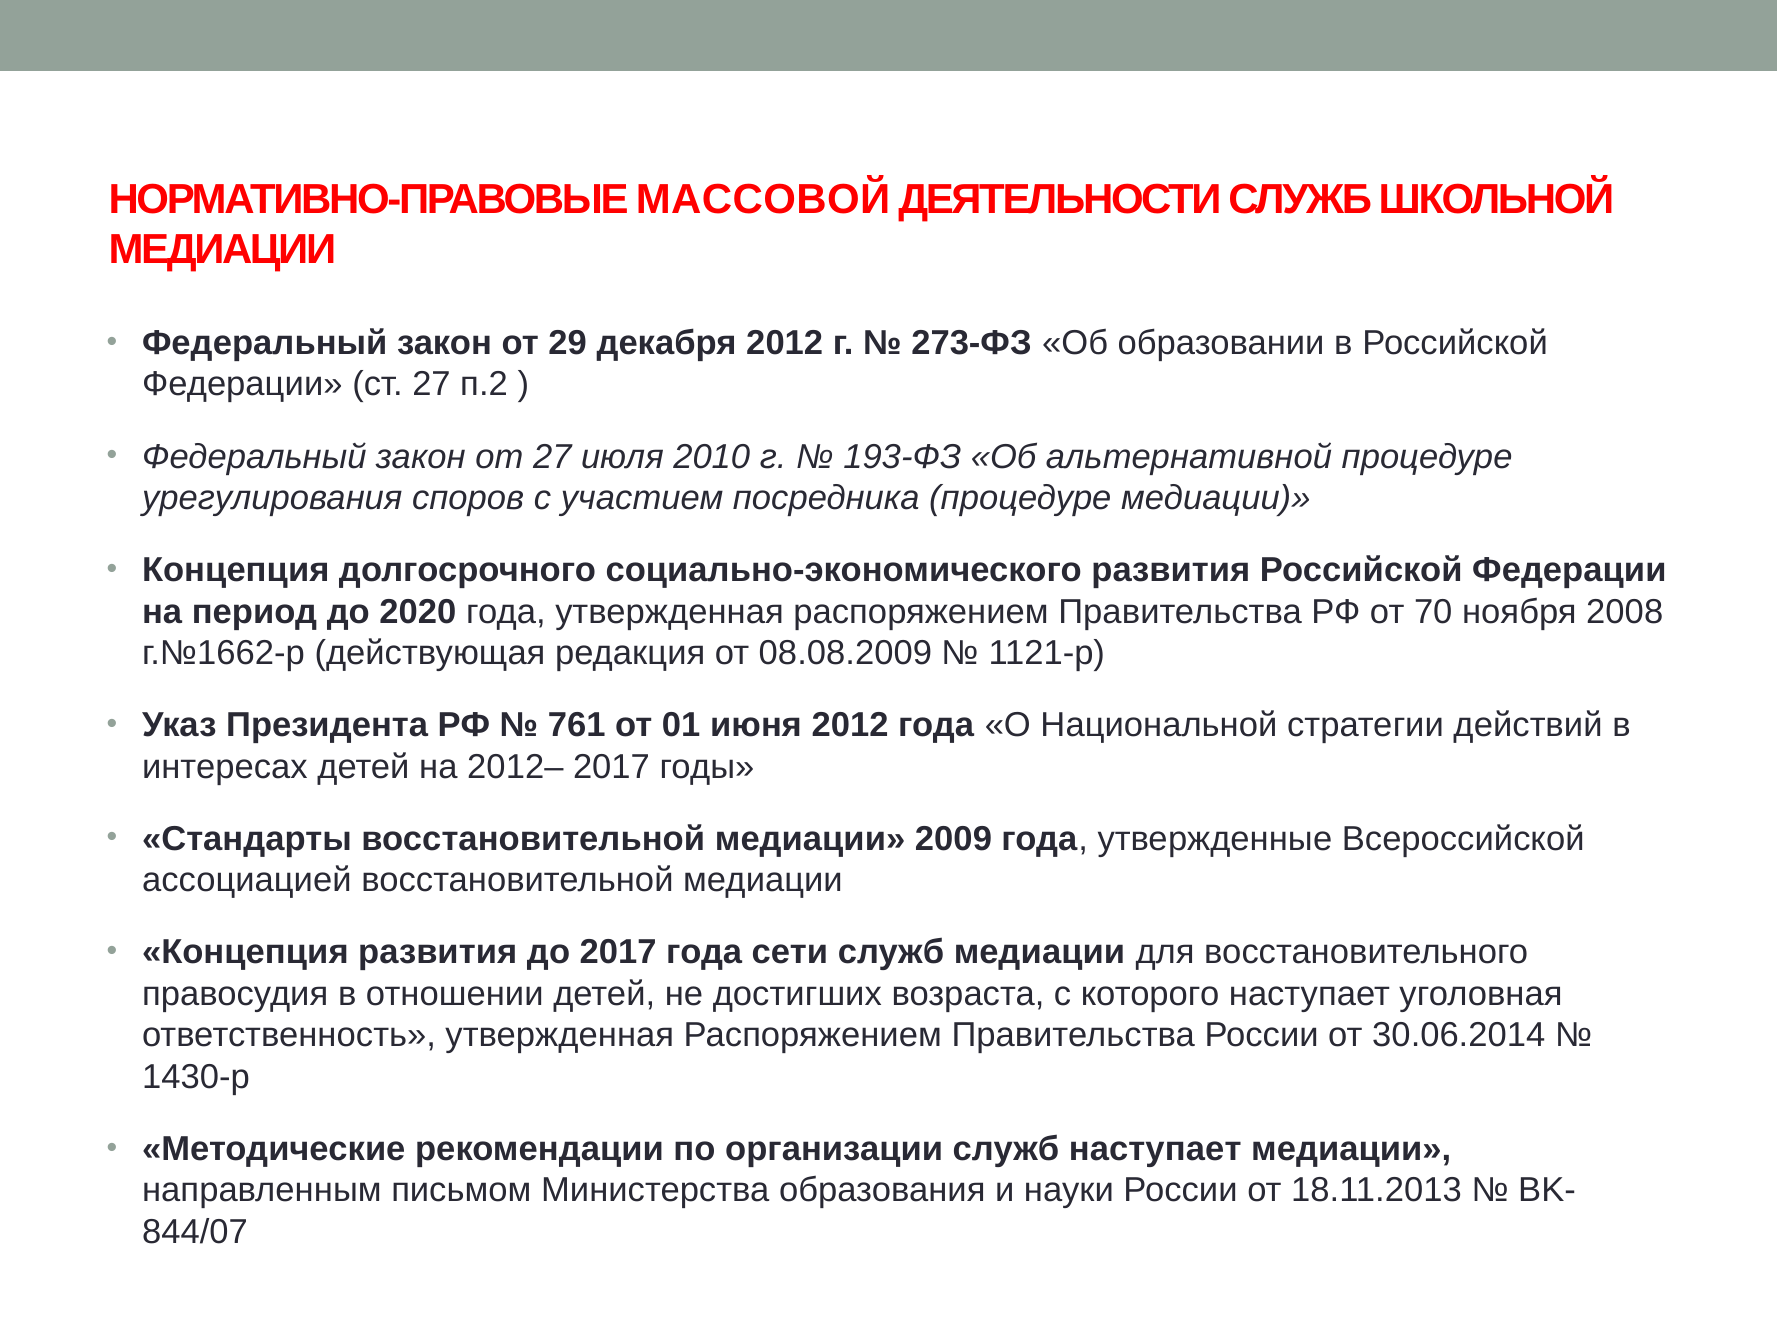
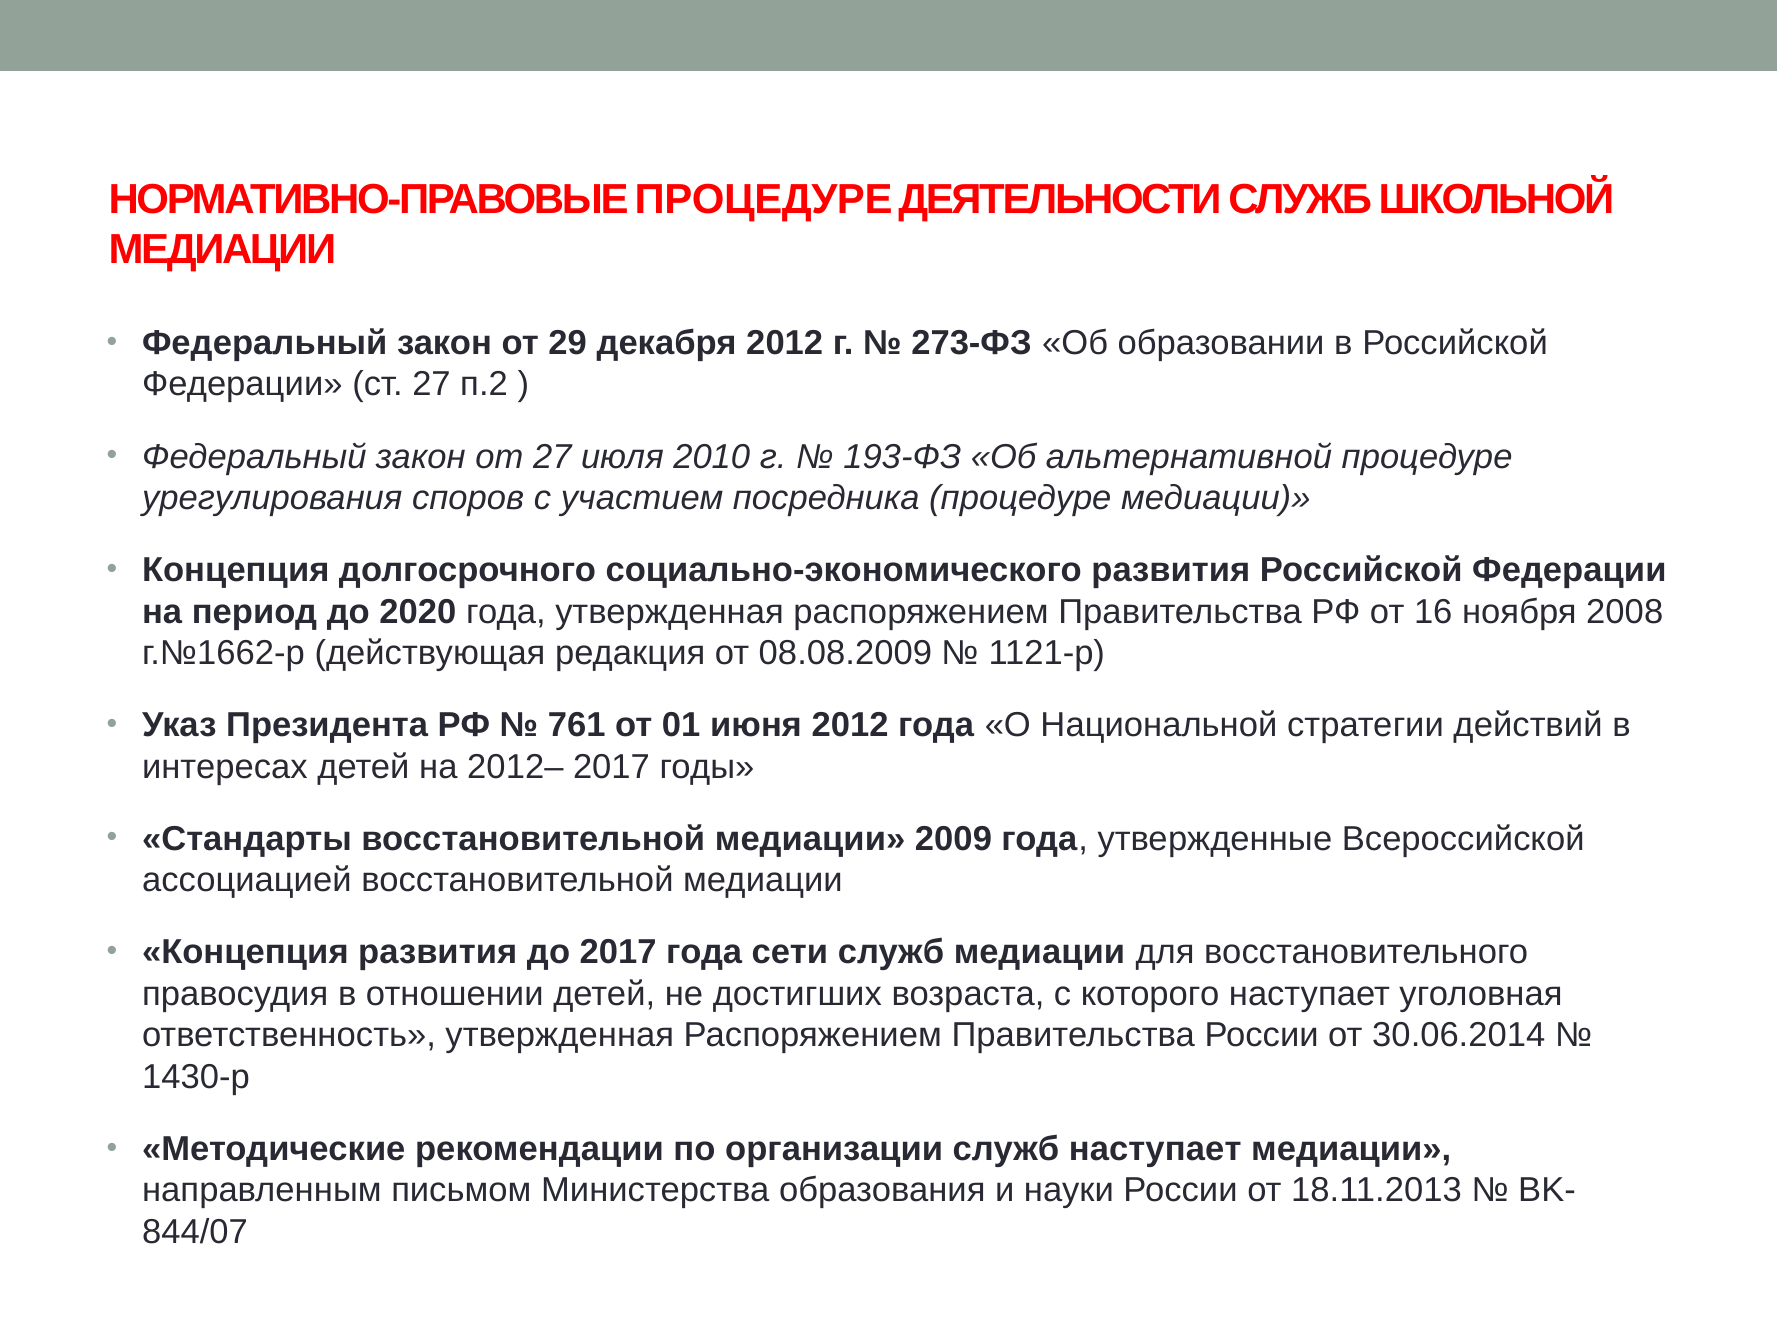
НОРМАТИВНО-ПРАВОВЫЕ МАССОВОЙ: МАССОВОЙ -> ПРОЦЕДУРЕ (764, 200)
70: 70 -> 16 (1433, 612)
